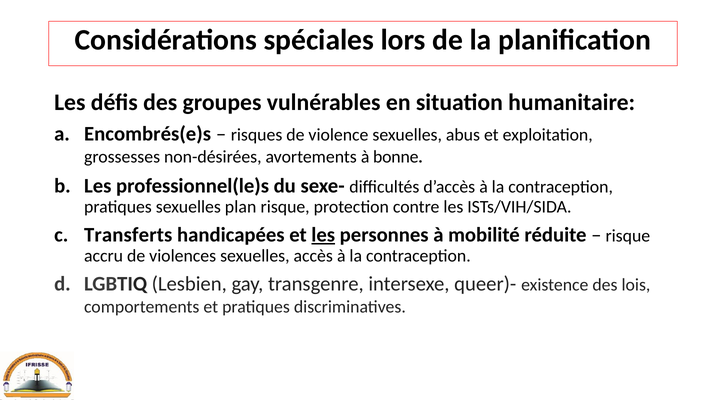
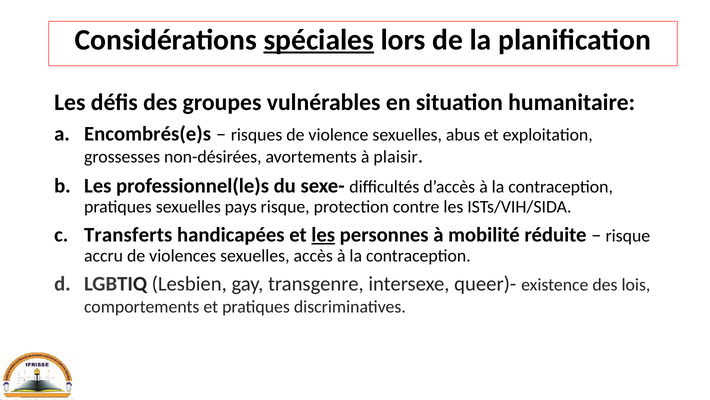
spéciales underline: none -> present (319, 40)
bonne: bonne -> plaisir (396, 157)
plan: plan -> pays (241, 206)
